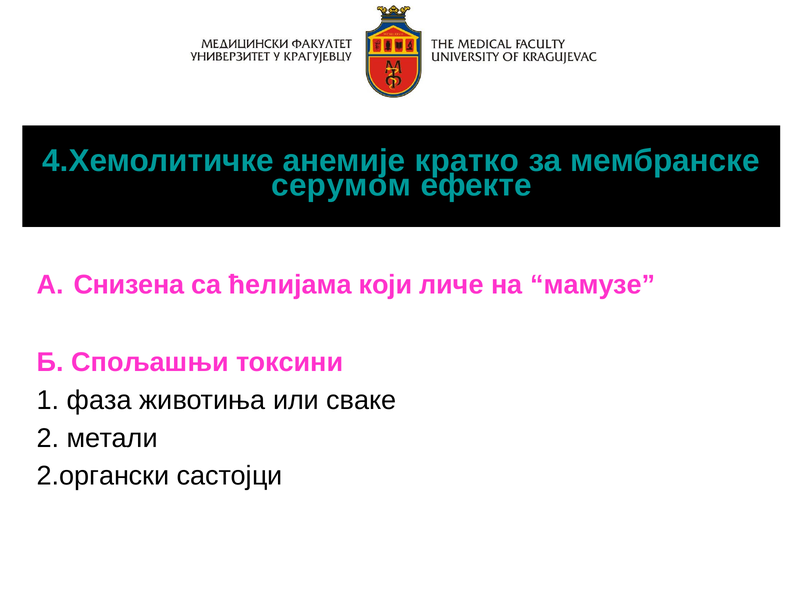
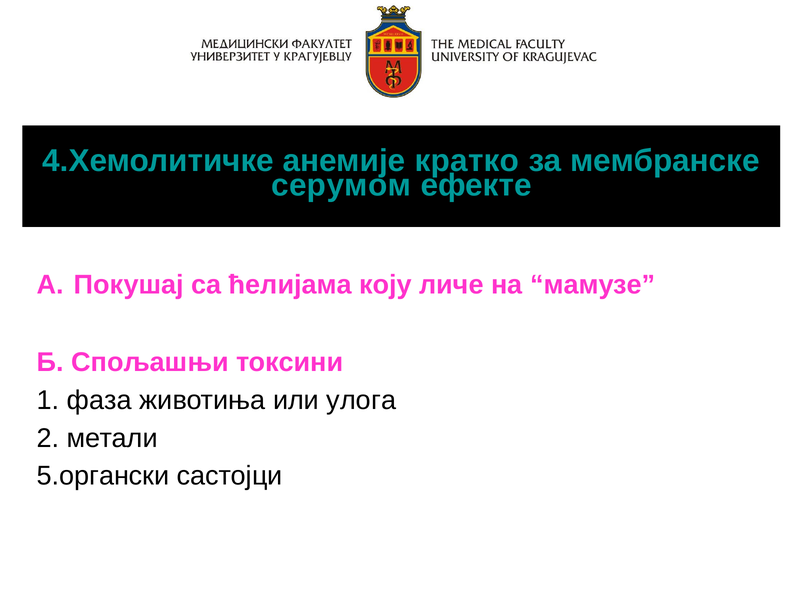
Снизена: Снизена -> Покушај (129, 285)
који: који -> коју (386, 285)
сваке: сваке -> улога (361, 400)
2.органски: 2.органски -> 5.органски (103, 476)
